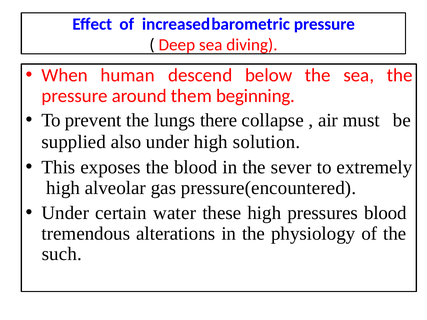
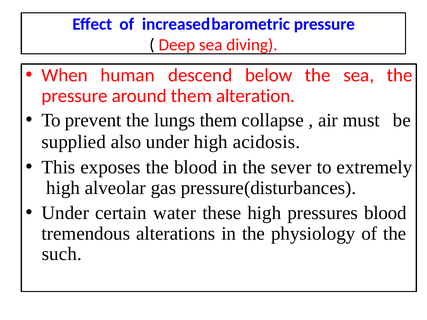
beginning: beginning -> alteration (256, 96)
lungs there: there -> them (219, 120)
solution: solution -> acidosis (266, 142)
pressure(encountered: pressure(encountered -> pressure(disturbances (269, 188)
